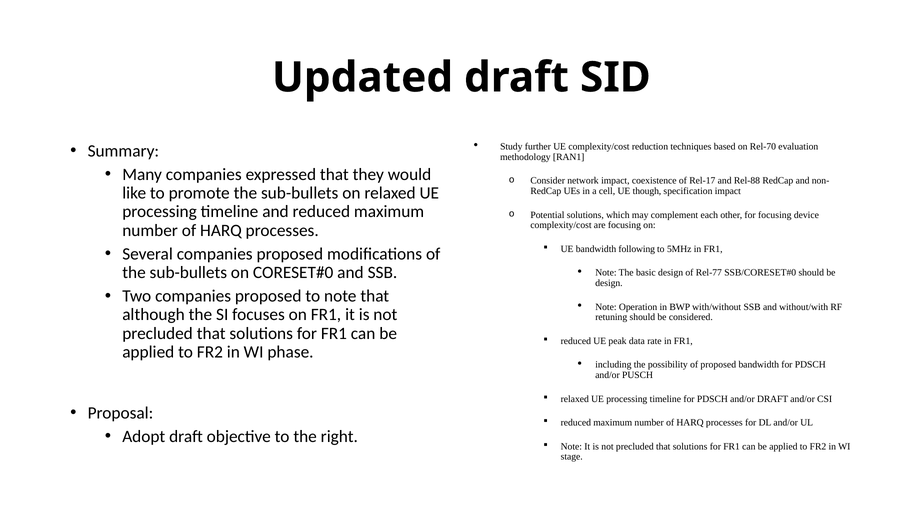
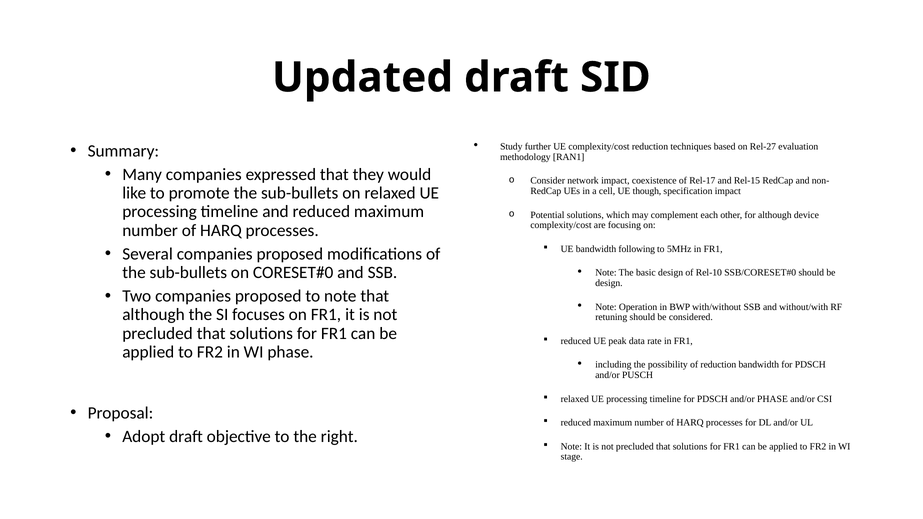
Rel-70: Rel-70 -> Rel-27 (763, 147)
Rel-88: Rel-88 -> Rel-15 (747, 181)
for focusing: focusing -> although (775, 215)
Rel-77: Rel-77 -> Rel-10 (709, 273)
of proposed: proposed -> reduction (718, 365)
and/or DRAFT: DRAFT -> PHASE (773, 399)
